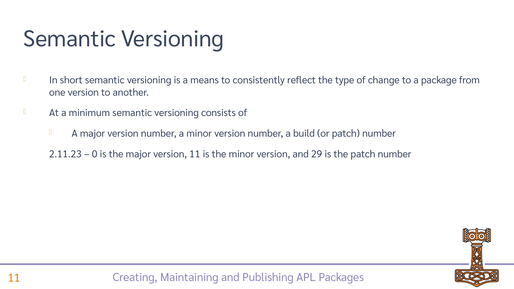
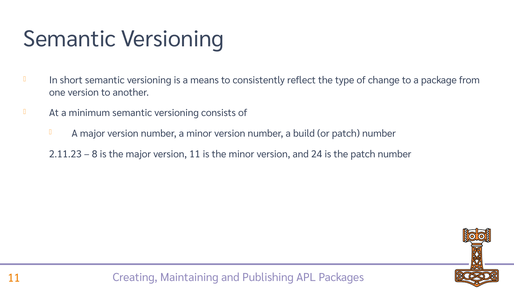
0: 0 -> 8 (95, 154)
29: 29 -> 24 (317, 154)
